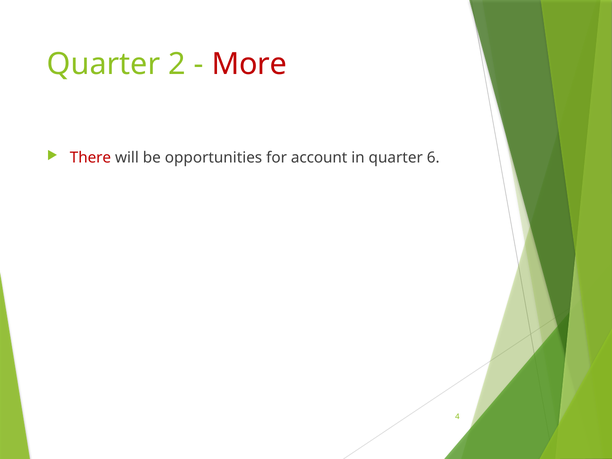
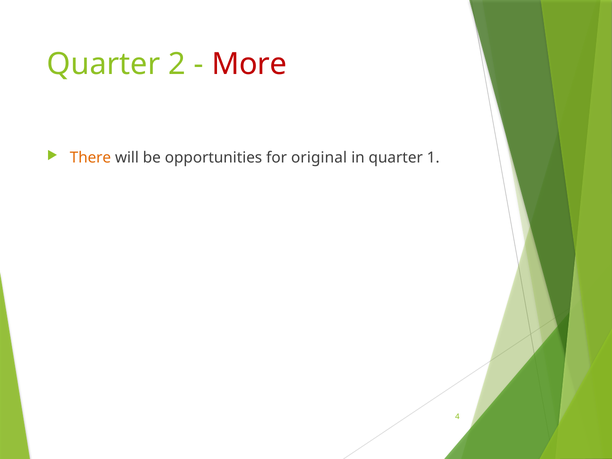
There colour: red -> orange (90, 158)
account: account -> original (319, 158)
6: 6 -> 1 (433, 158)
